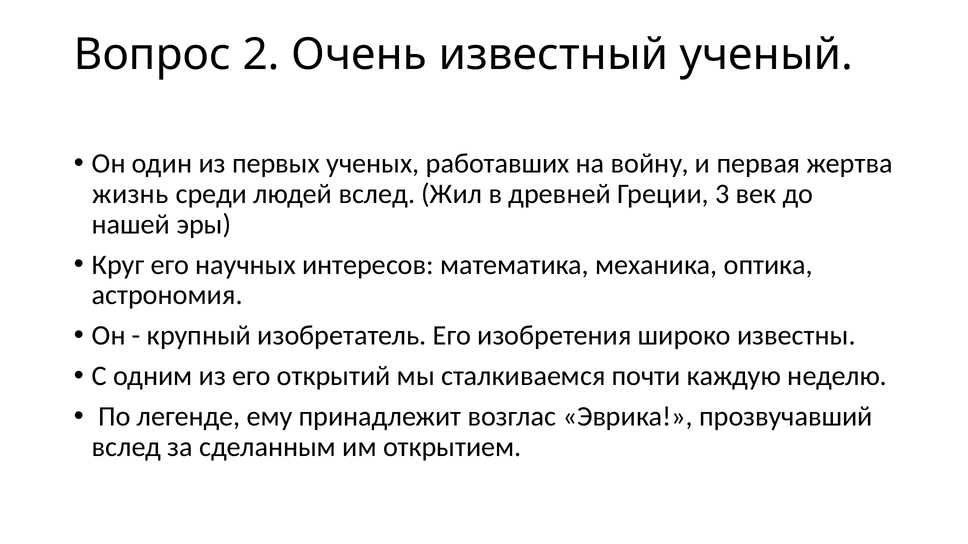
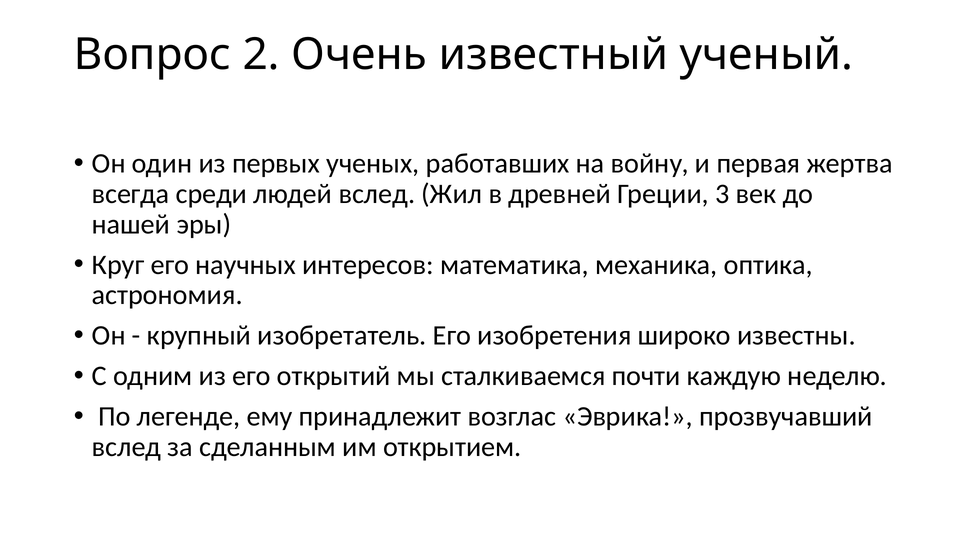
жизнь: жизнь -> всегда (131, 194)
